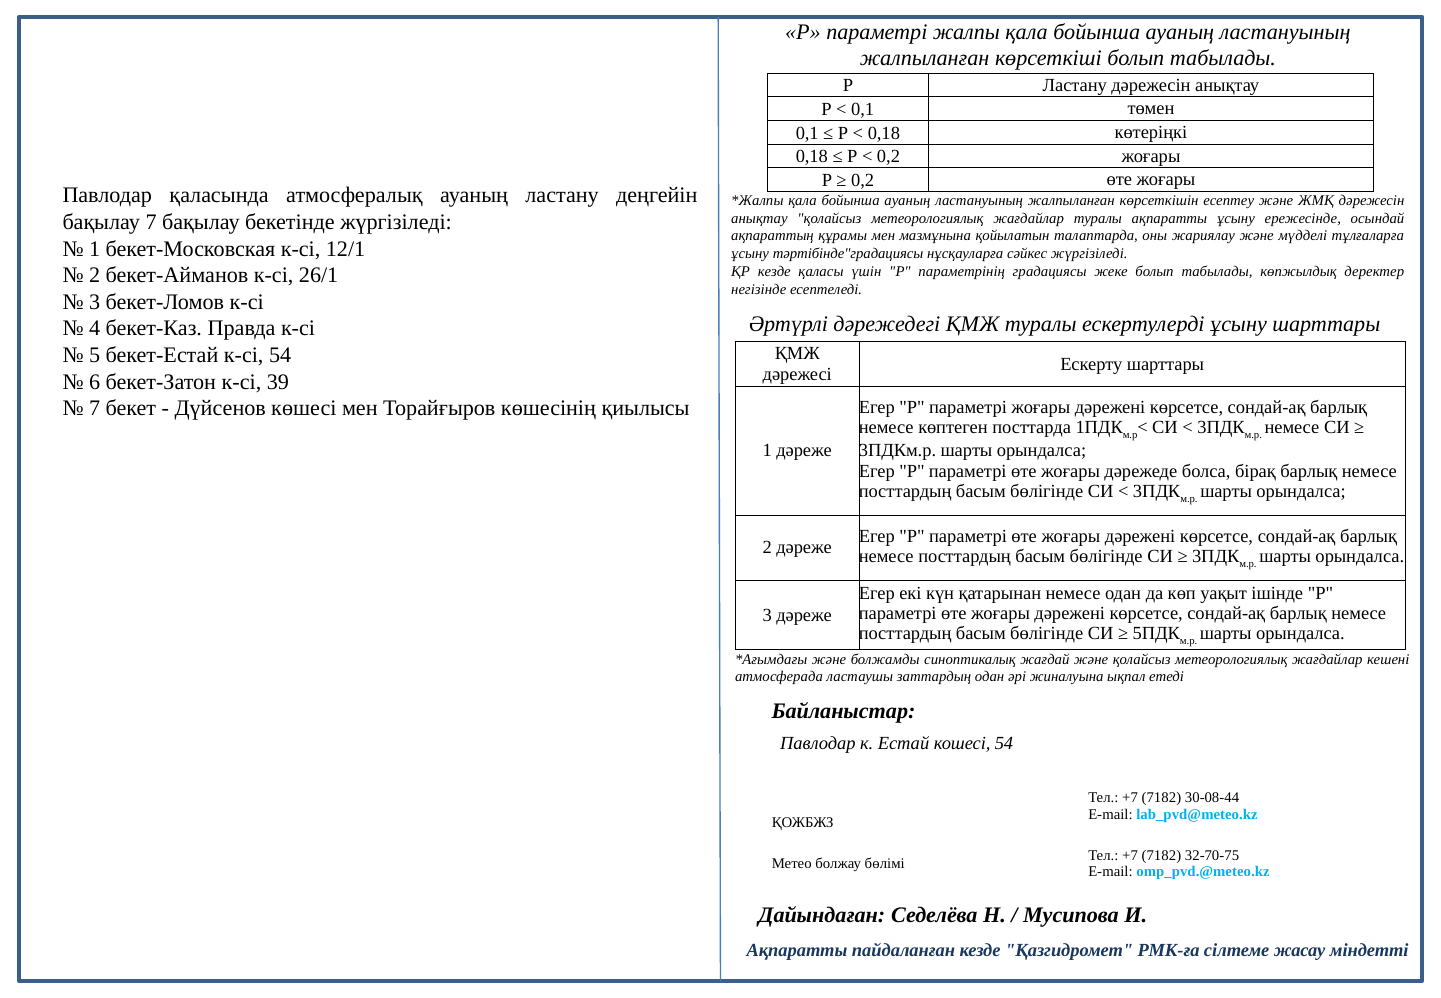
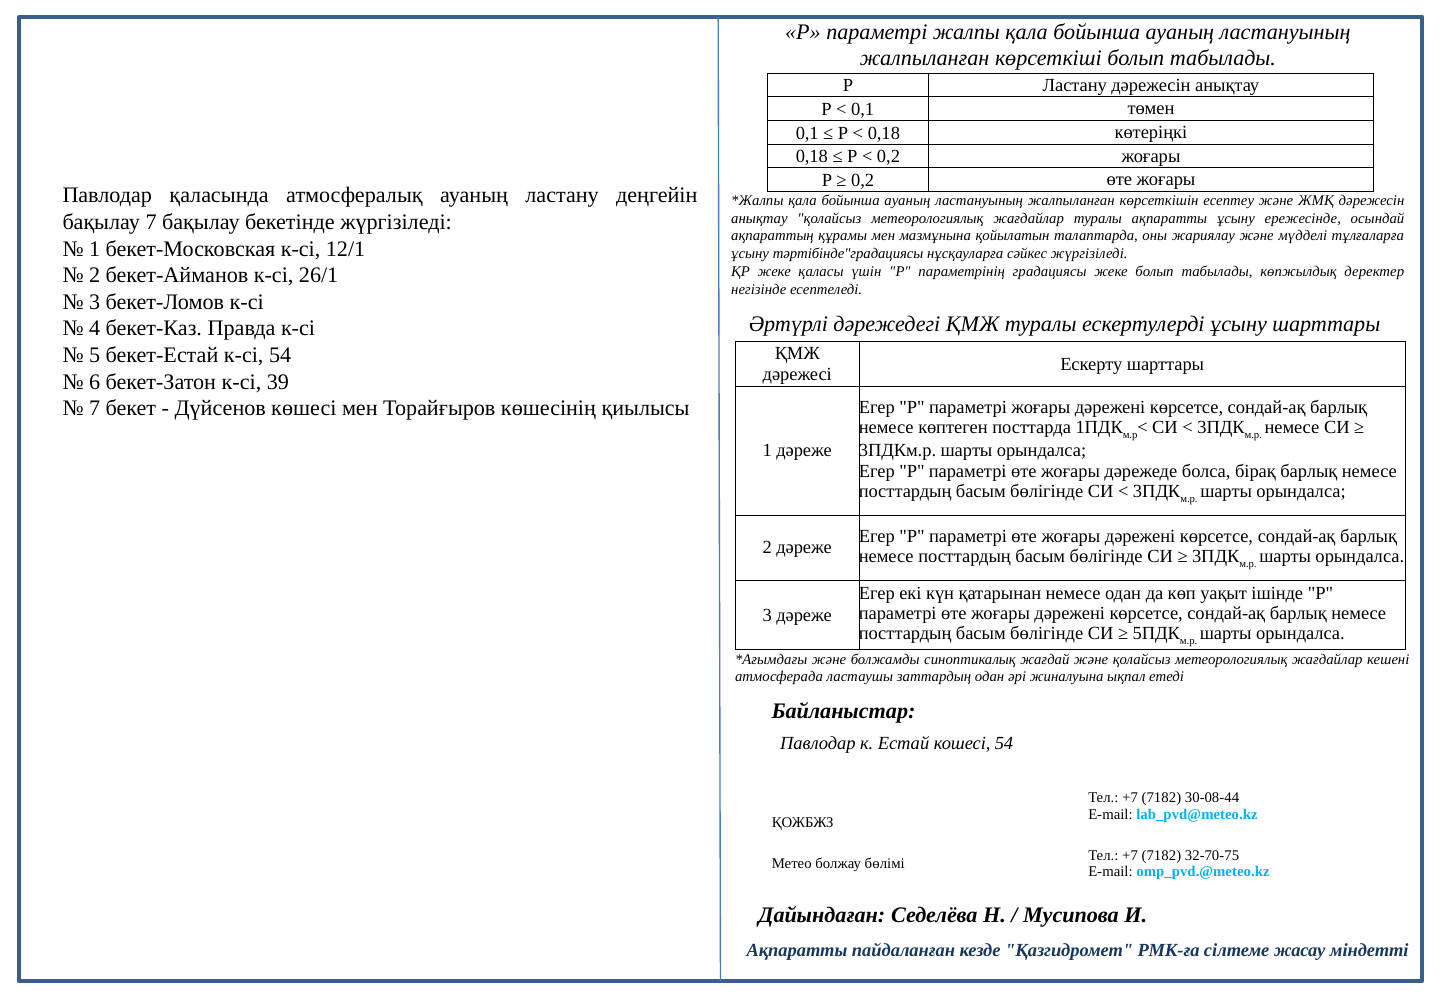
ҚР кезде: кезде -> жеке (774, 271)
